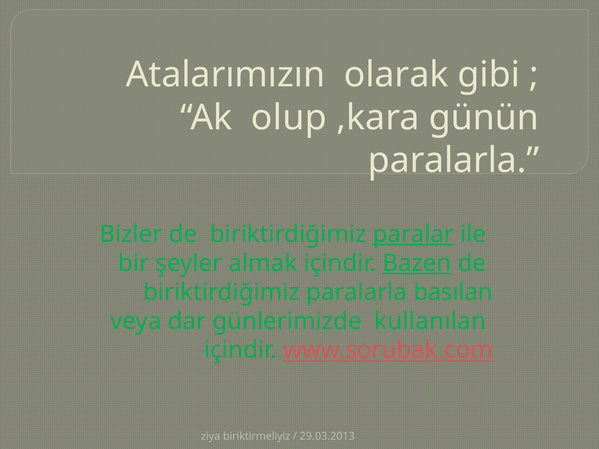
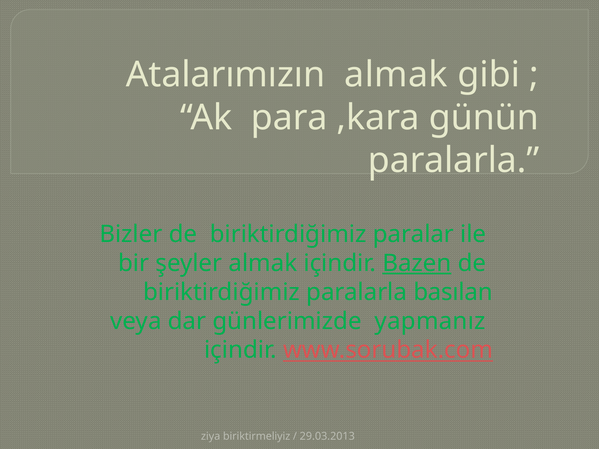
Atalarımızın olarak: olarak -> almak (396, 75)
olup: olup -> para (289, 118)
paralar underline: present -> none (413, 234)
kullanılan: kullanılan -> yapmanız (430, 321)
